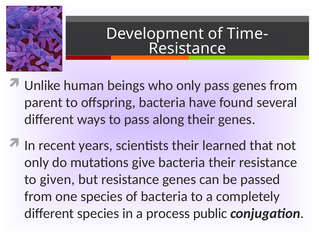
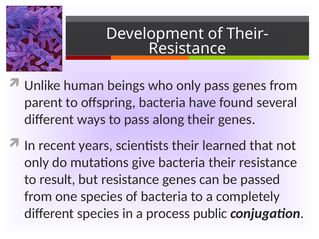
Time-: Time- -> Their- (248, 34)
given: given -> result (58, 180)
